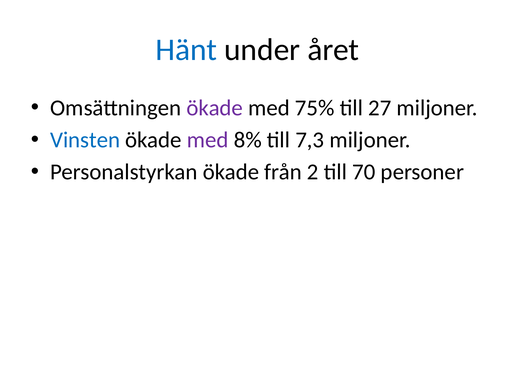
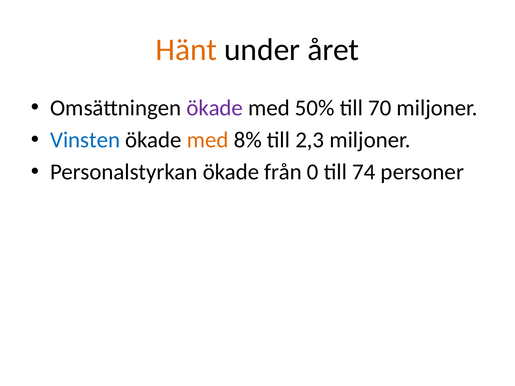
Hänt colour: blue -> orange (186, 50)
75%: 75% -> 50% (315, 108)
27: 27 -> 70 (380, 108)
med colour: purple -> orange (208, 140)
7,3: 7,3 -> 2,3 (310, 140)
2: 2 -> 0 (313, 172)
70: 70 -> 74 (364, 172)
